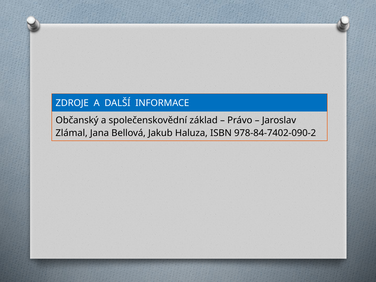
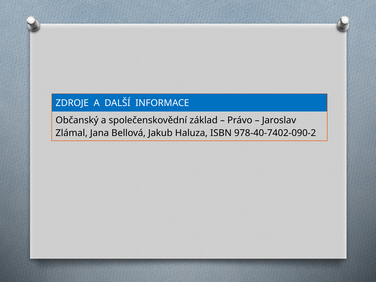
978-84-7402-090-2: 978-84-7402-090-2 -> 978-40-7402-090-2 (275, 133)
